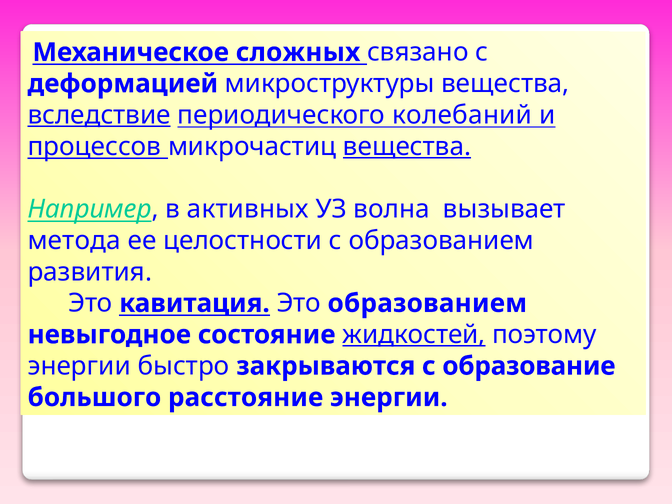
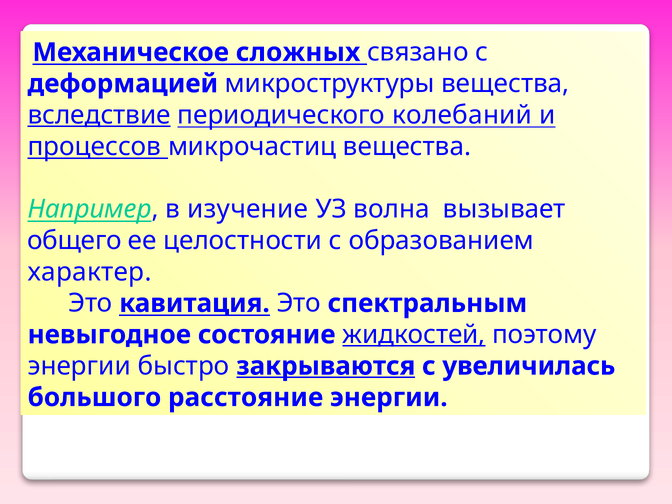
вещества underline: present -> none (407, 146)
активных: активных -> изучение (248, 209)
метода: метода -> общего (74, 241)
развития: развития -> характер (90, 272)
Это образованием: образованием -> спектральным (427, 303)
закрываются underline: none -> present (326, 366)
образование: образование -> увеличилась (529, 366)
